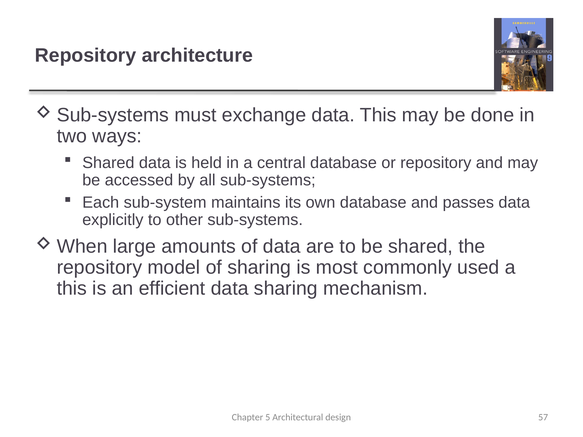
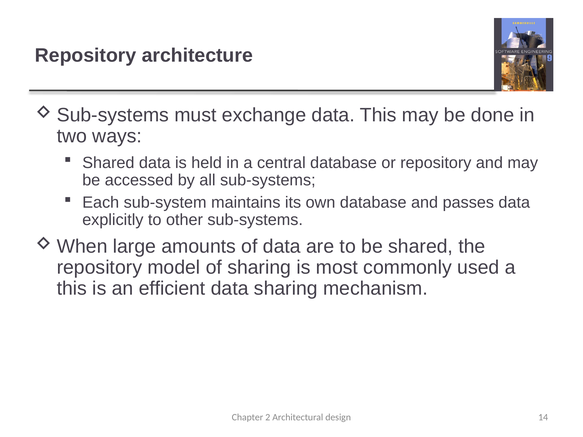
5: 5 -> 2 (268, 417)
57: 57 -> 14 (543, 417)
